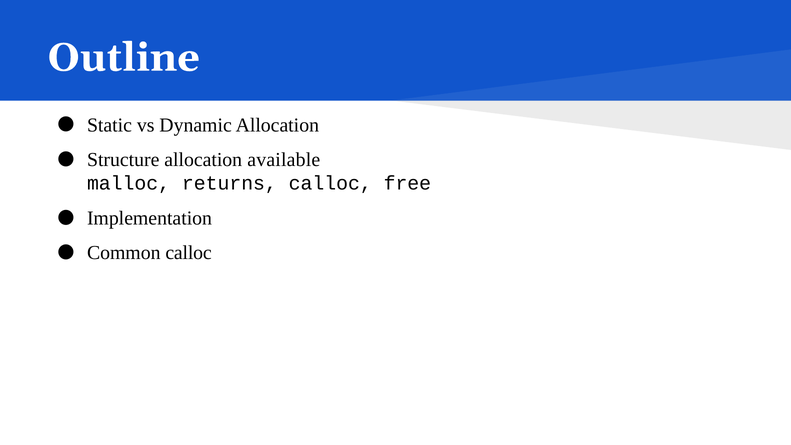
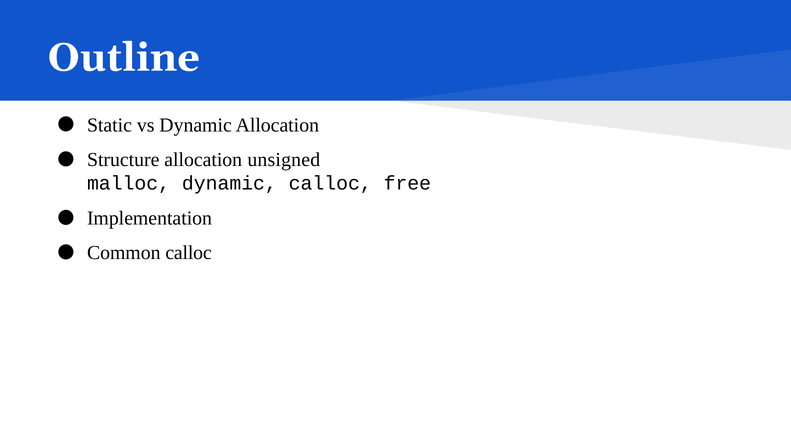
available: available -> unsigned (284, 160)
malloc returns: returns -> dynamic (229, 183)
